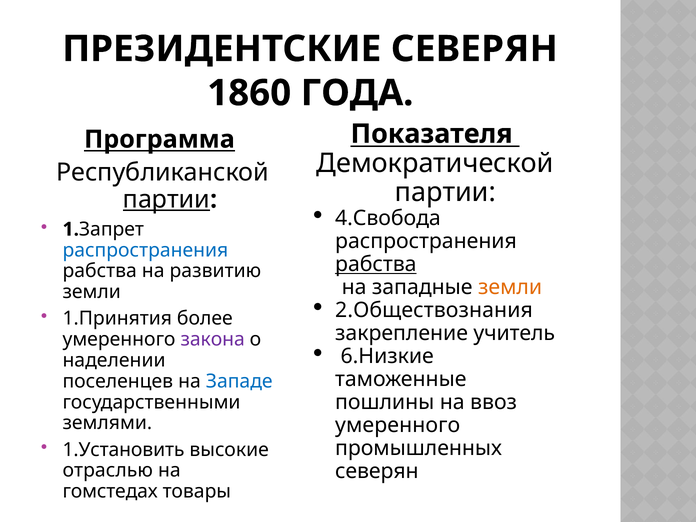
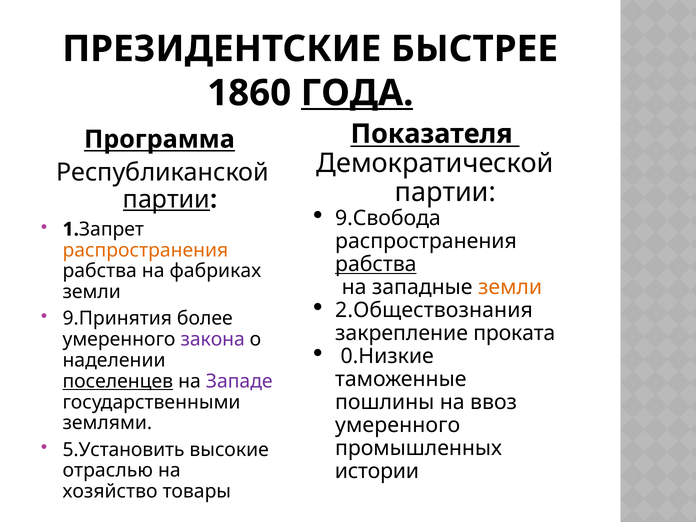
ПРЕЗИДЕНТСКИЕ СЕВЕРЯН: СЕВЕРЯН -> БЫСТРЕЕ (474, 49)
ГОДА underline: none -> present (357, 93)
4.Свобода: 4.Свобода -> 9.Свобода (388, 218)
распространения colour: blue -> orange (145, 250)
развитию: развитию -> фабриках (215, 271)
1.Принятия: 1.Принятия -> 9.Принятия (117, 319)
учитель: учитель -> проката (514, 333)
6.Низкие: 6.Низкие -> 0.Низкие (387, 356)
поселенцев underline: none -> present (118, 381)
Западе colour: blue -> purple (239, 381)
1.Установить: 1.Установить -> 5.Установить (123, 450)
северян: северян -> истории (377, 471)
гомстедах: гомстедах -> хозяйство (110, 491)
